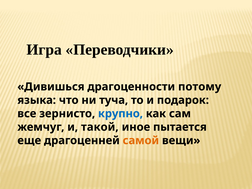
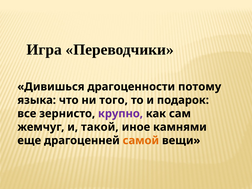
туча: туча -> того (114, 100)
крупно colour: blue -> purple (120, 114)
пытается: пытается -> камнями (180, 127)
